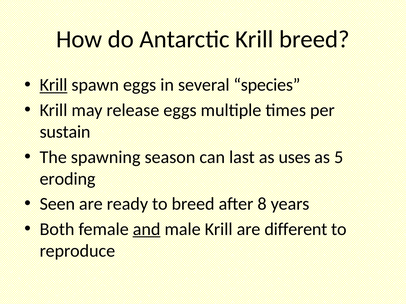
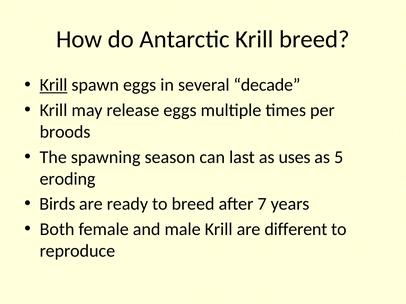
species: species -> decade (267, 85)
sustain: sustain -> broods (65, 132)
Seen: Seen -> Birds (57, 204)
8: 8 -> 7 (262, 204)
and underline: present -> none (147, 230)
